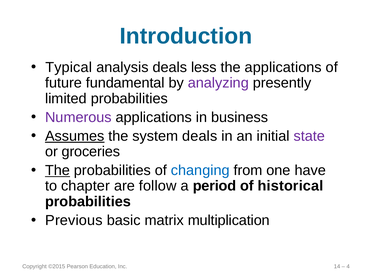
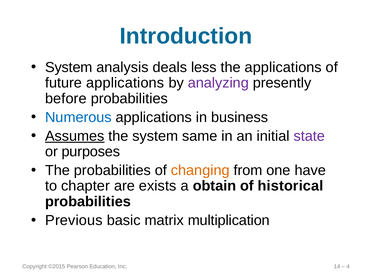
Typical: Typical -> System (69, 67)
future fundamental: fundamental -> applications (125, 83)
limited: limited -> before (66, 99)
Numerous colour: purple -> blue (78, 117)
system deals: deals -> same (200, 136)
groceries: groceries -> purposes (91, 152)
The underline: present -> none (57, 170)
changing colour: blue -> orange (200, 170)
follow: follow -> exists (158, 186)
period: period -> obtain (214, 186)
